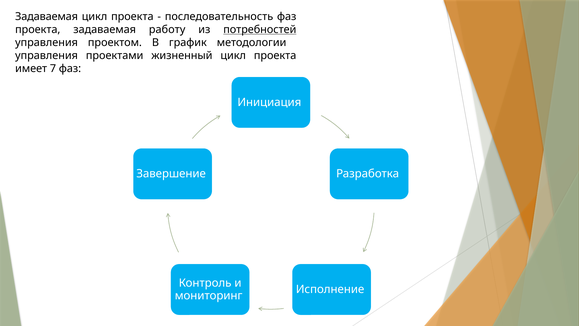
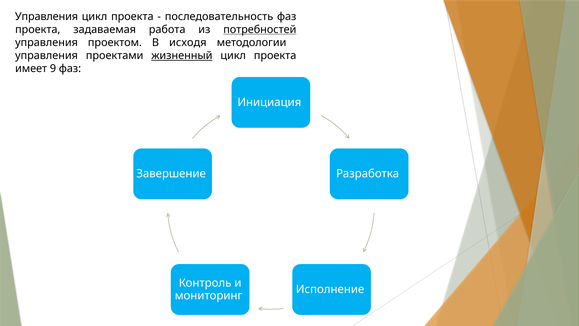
Задаваемая: Задаваемая -> Управления (47, 16)
работу: работу -> работа (167, 29)
график: график -> исходя (188, 42)
жизненный underline: none -> present (182, 56)
7: 7 -> 9 (53, 69)
